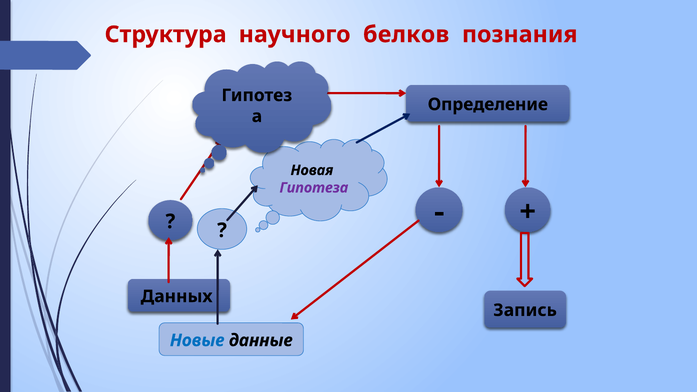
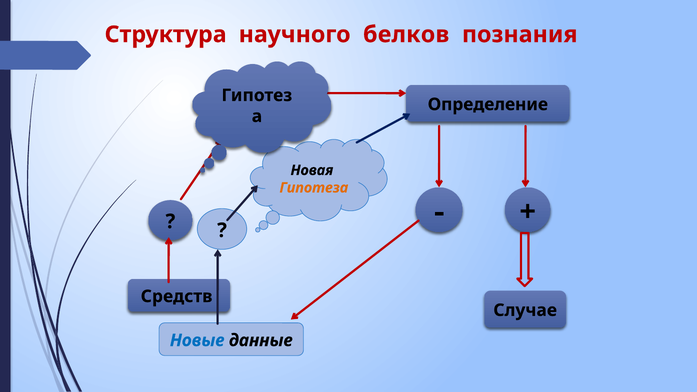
Гипотеза colour: purple -> orange (314, 188)
Данных: Данных -> Средств (177, 296)
Запись: Запись -> Случае (525, 310)
